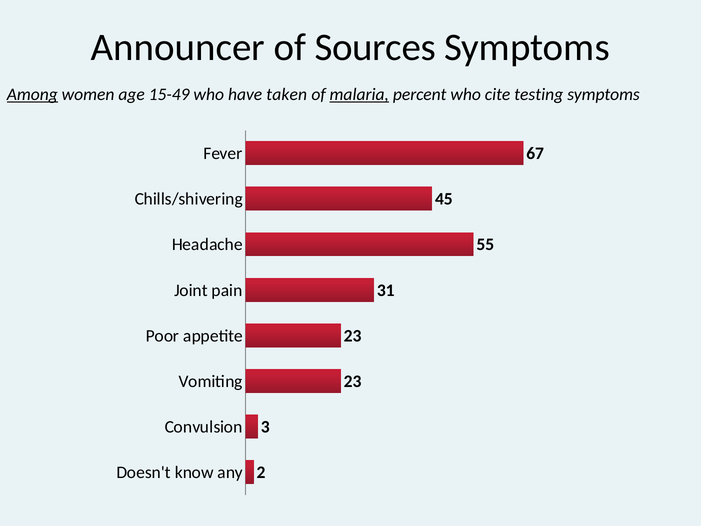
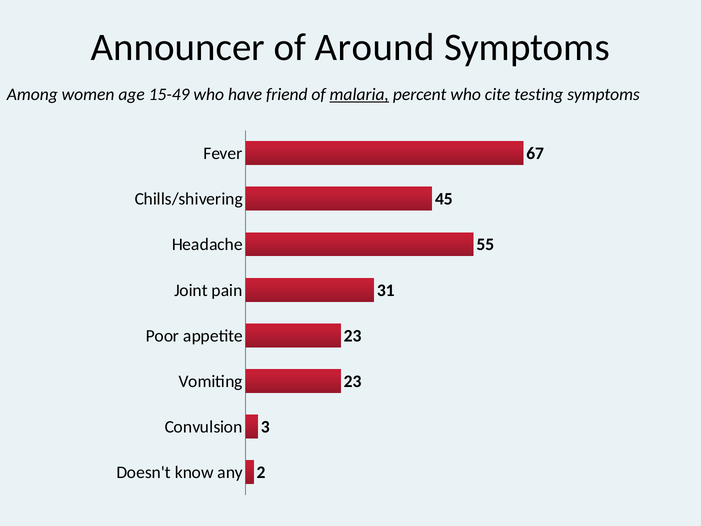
Sources: Sources -> Around (375, 47)
Among underline: present -> none (32, 94)
taken: taken -> friend (287, 94)
